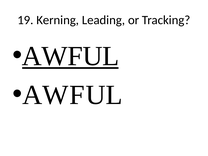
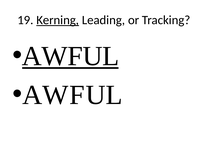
Kerning underline: none -> present (58, 20)
